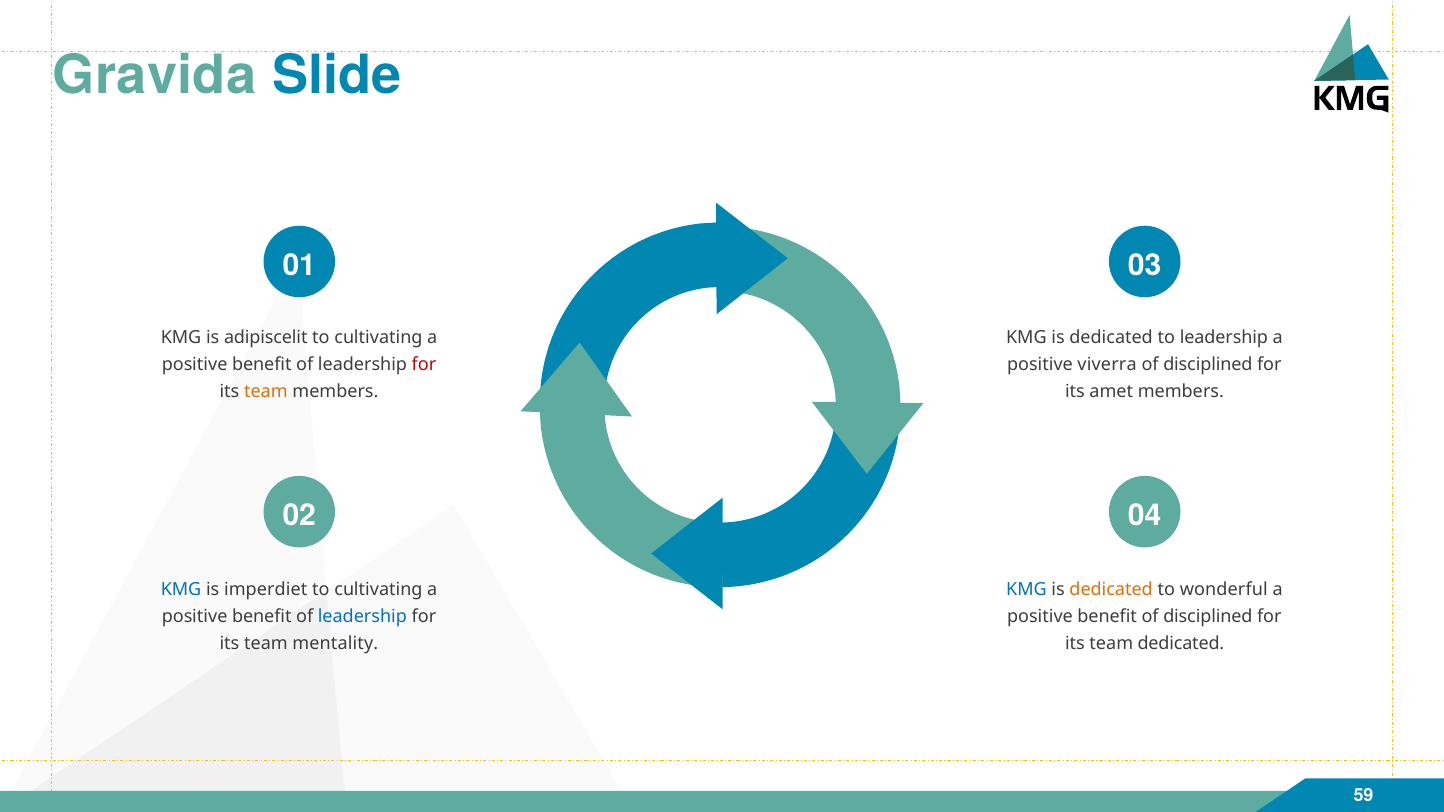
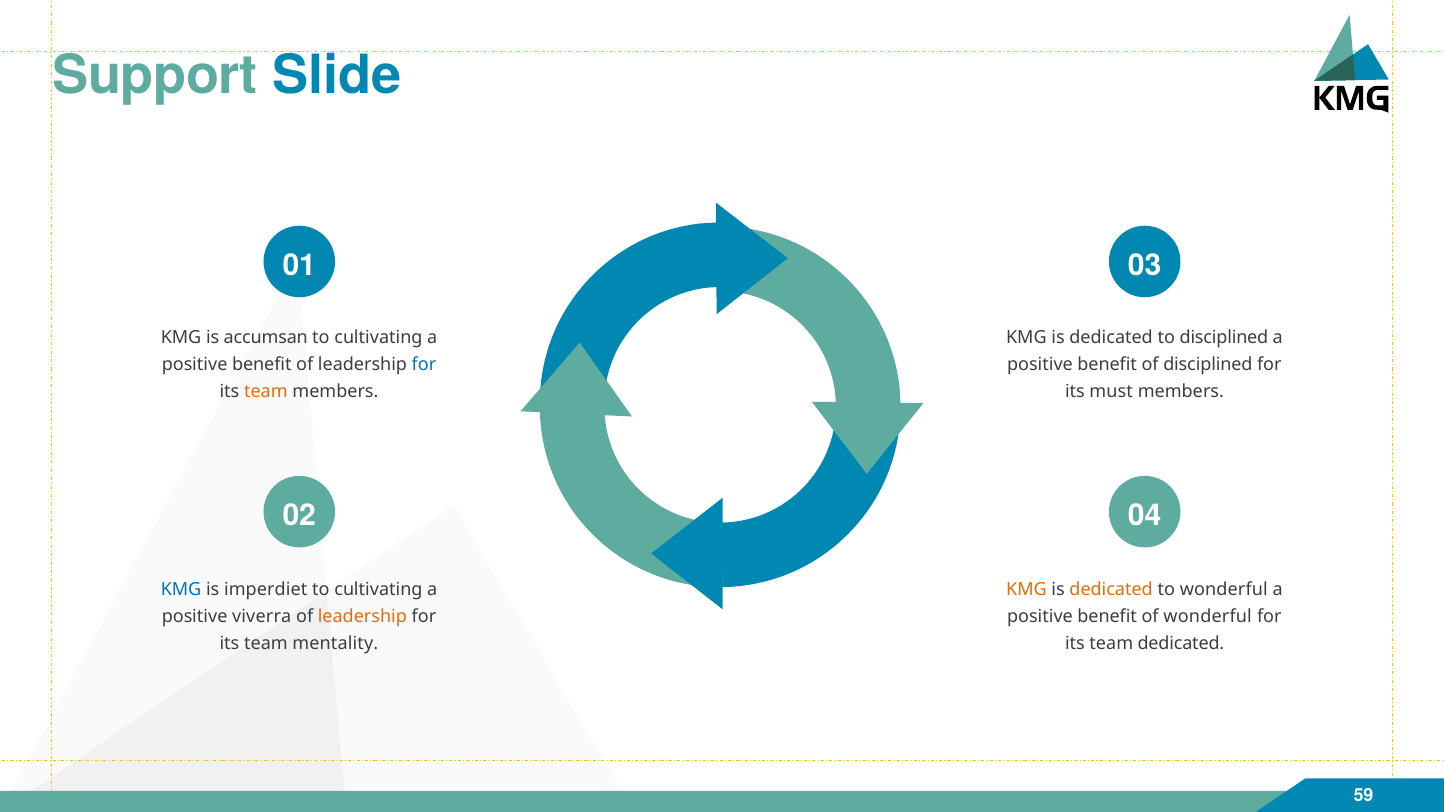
Gravida: Gravida -> Support (155, 75)
adipiscelit: adipiscelit -> accumsan (266, 338)
to leadership: leadership -> disciplined (1224, 338)
for colour: red -> blue (424, 365)
viverra: viverra -> benefit (1107, 365)
amet: amet -> must (1111, 392)
KMG colour: blue -> orange (1026, 590)
benefit: benefit -> viverra (262, 617)
leadership colour: blue -> orange (362, 617)
disciplined: disciplined -> wonderful (1208, 617)
